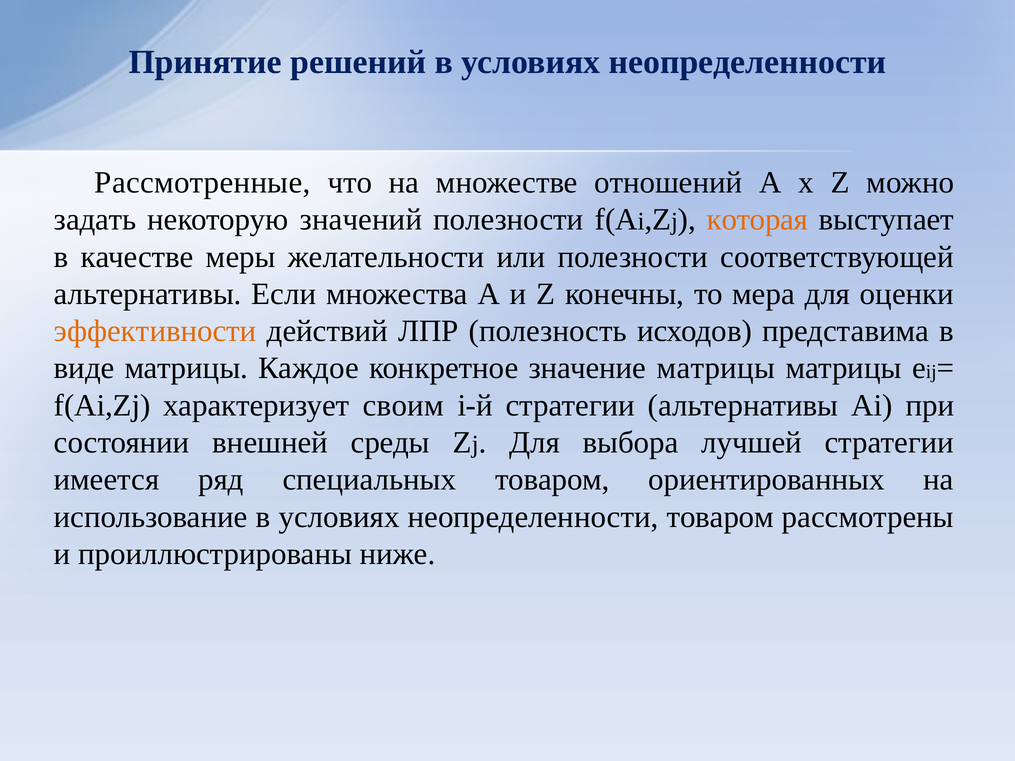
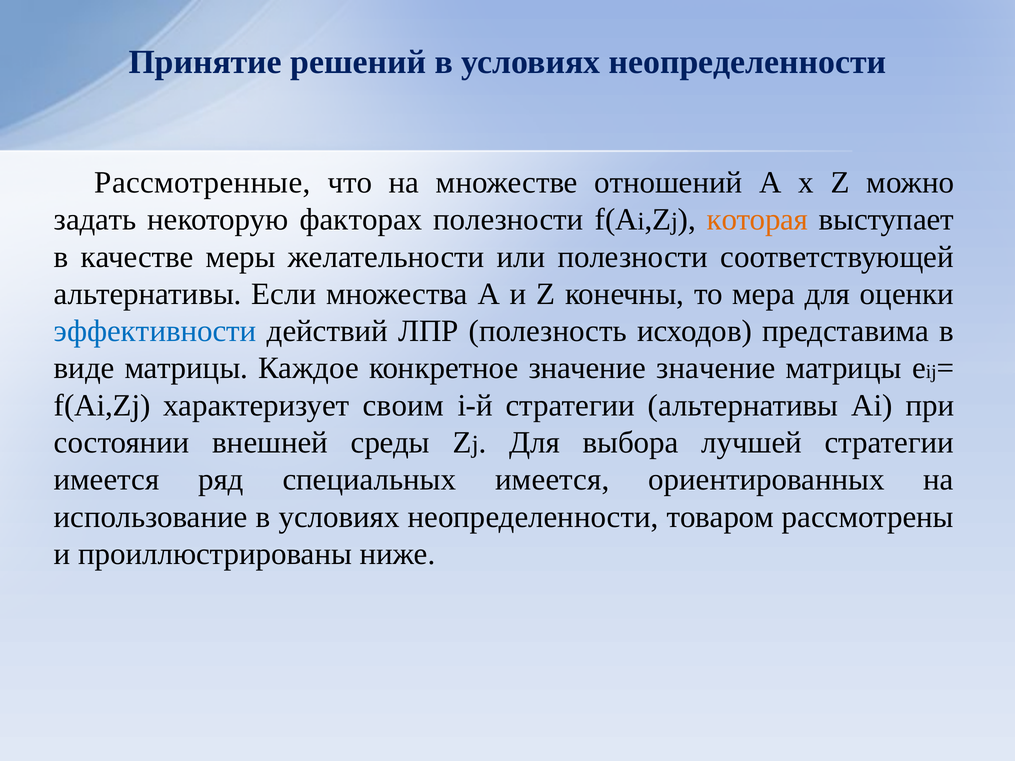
значений: значений -> факторах (361, 220)
эффективности colour: orange -> blue (155, 331)
значение матрицы: матрицы -> значение (716, 368)
специальных товаром: товаром -> имеется (552, 480)
